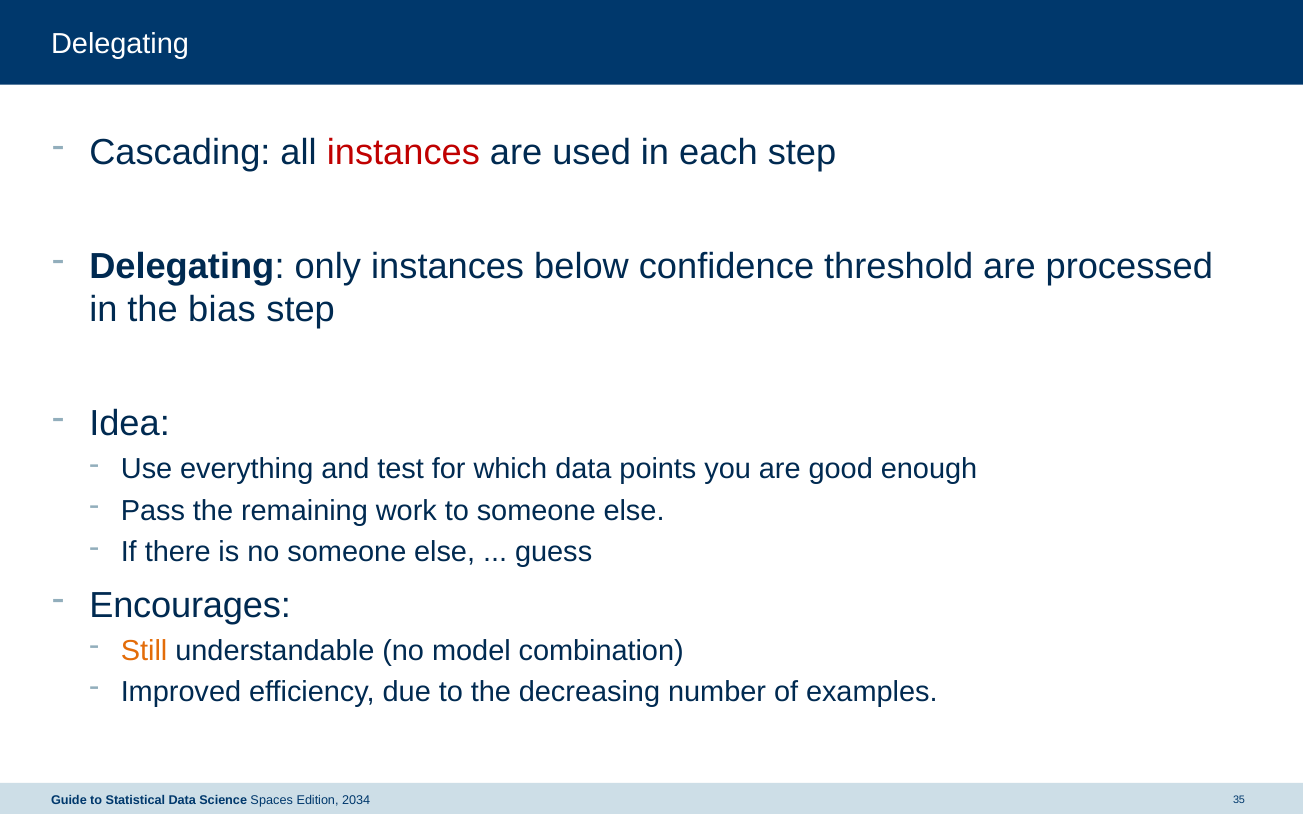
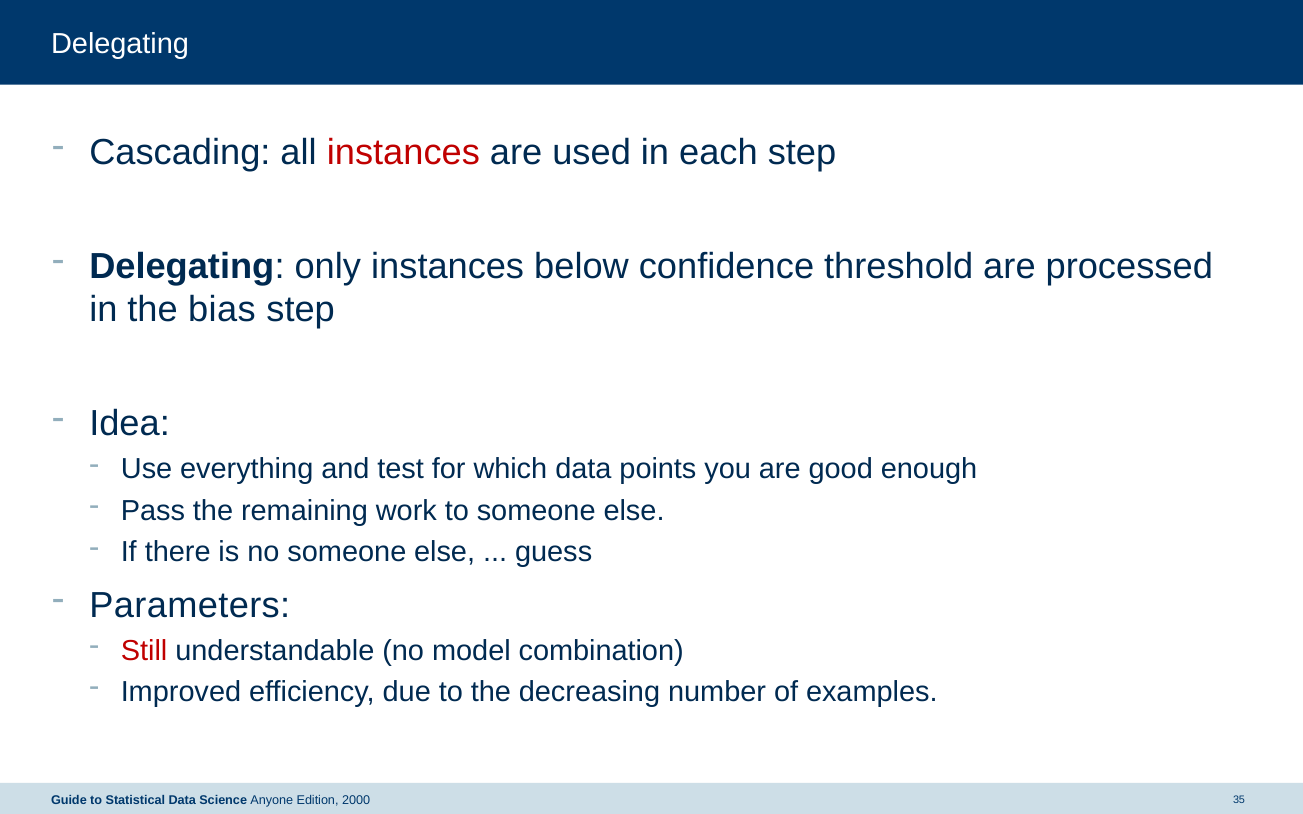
Encourages: Encourages -> Parameters (190, 606)
Still colour: orange -> red (144, 651)
Spaces: Spaces -> Anyone (272, 800)
2034: 2034 -> 2000 (356, 800)
